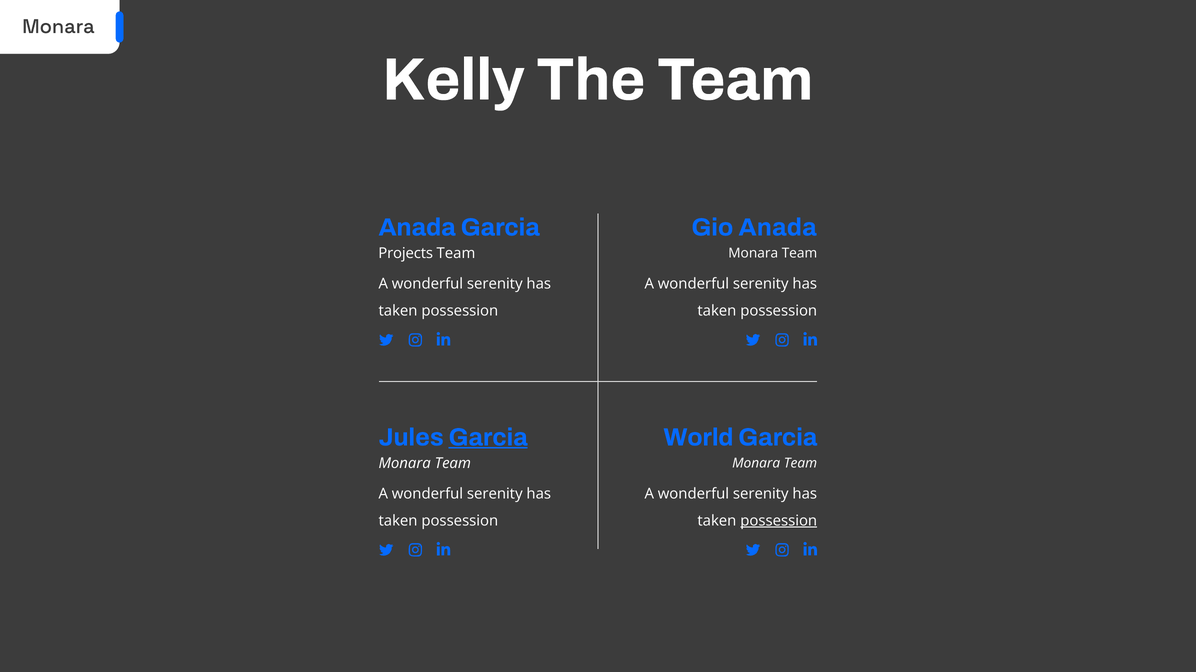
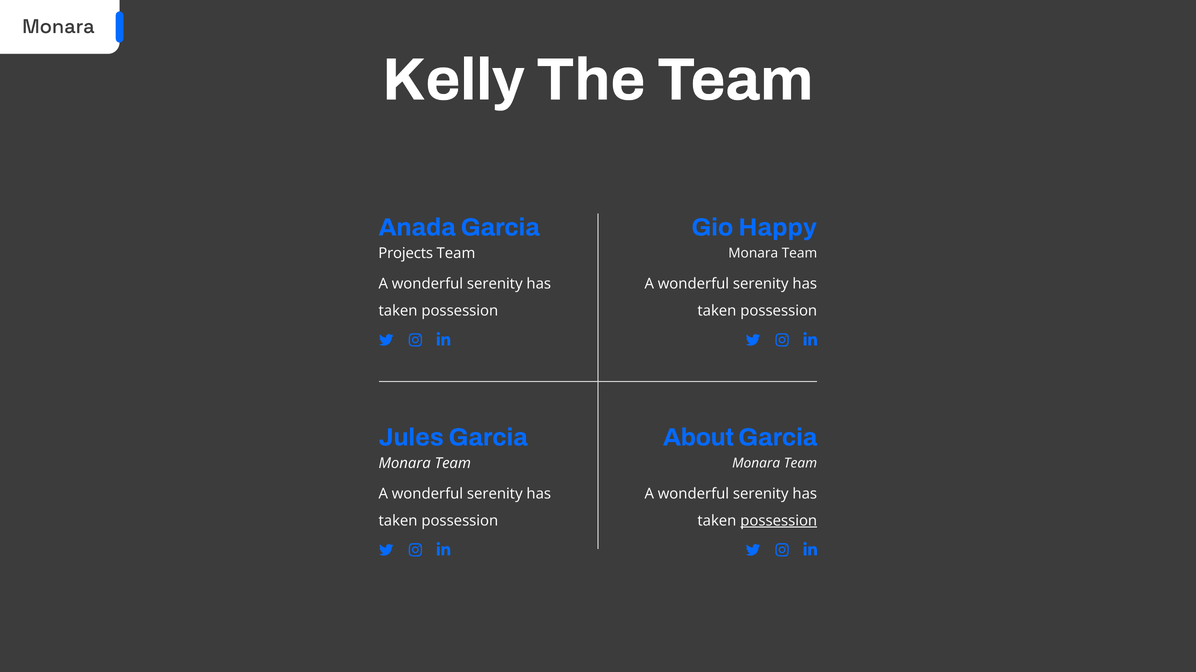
Gio Anada: Anada -> Happy (778, 228)
Garcia underline: present -> none (488, 438)
World: World -> About (698, 438)
